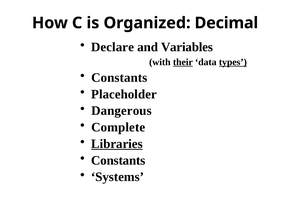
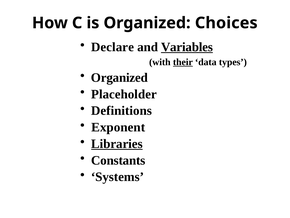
Decimal: Decimal -> Choices (226, 23)
Variables underline: none -> present (187, 47)
types underline: present -> none (233, 62)
Constants: Constants -> Organized (119, 77)
Dangerous: Dangerous -> Definitions (121, 110)
Complete: Complete -> Exponent (118, 127)
